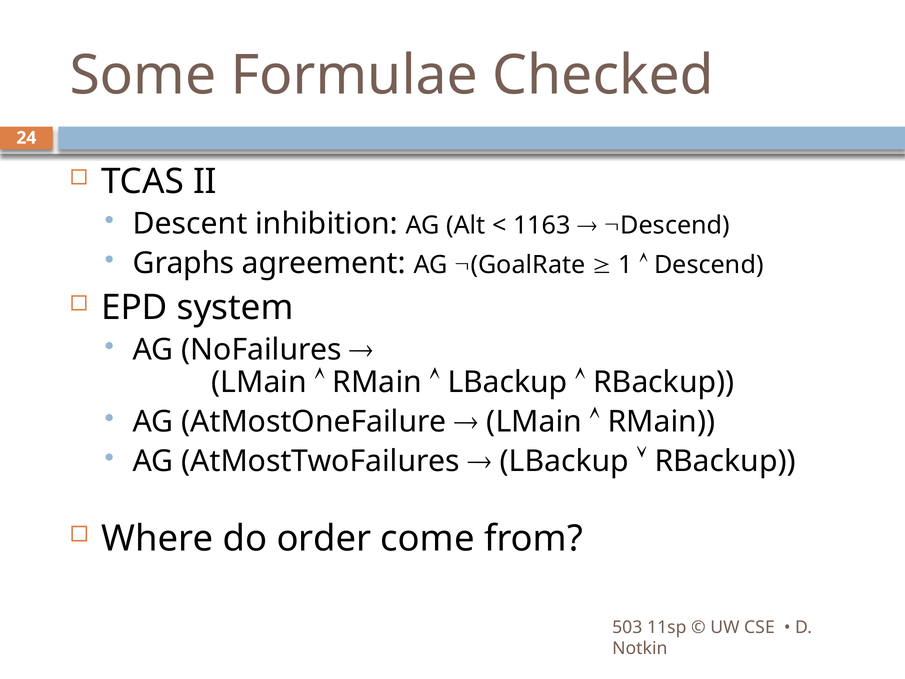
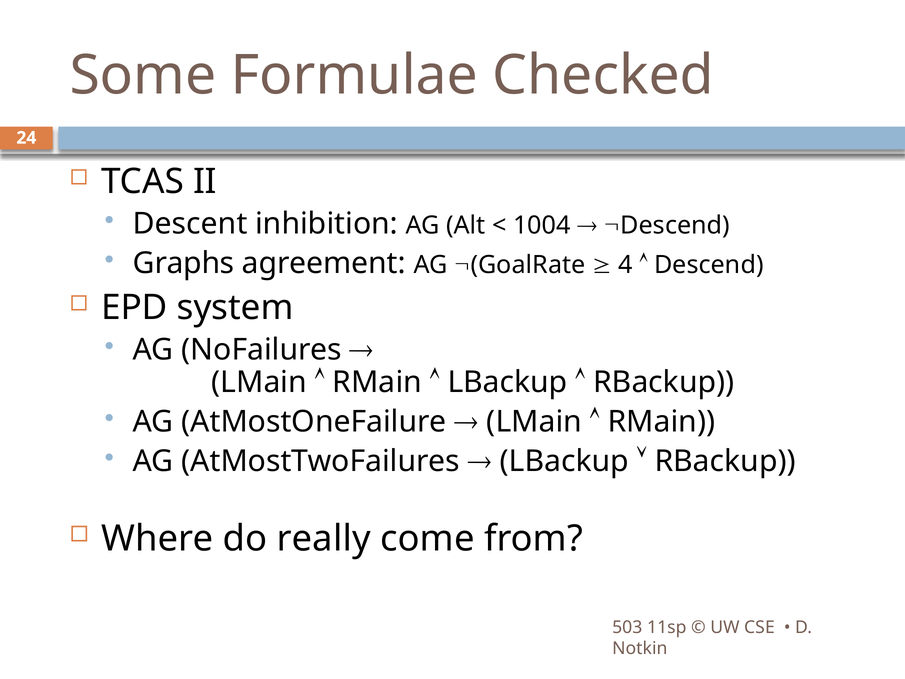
1163: 1163 -> 1004 (542, 226)
1: 1 -> 4 (626, 265)
order: order -> really (324, 538)
